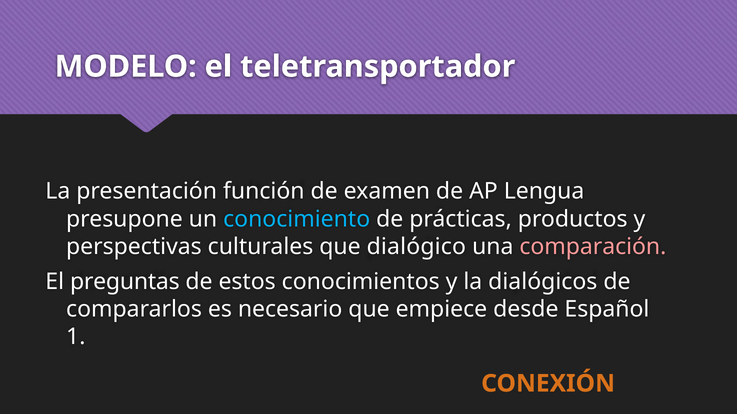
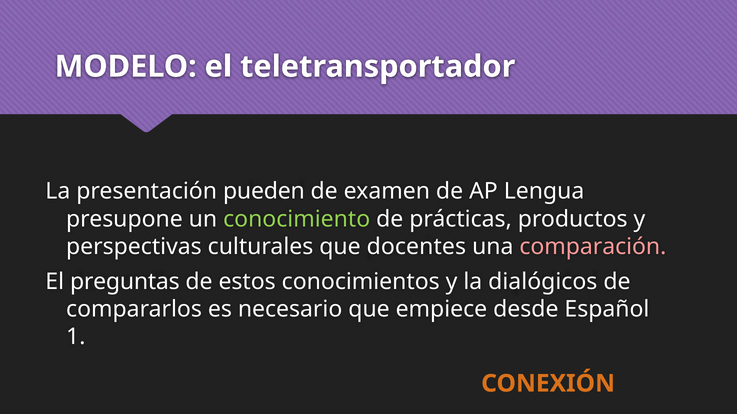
función: función -> pueden (264, 192)
conocimiento colour: light blue -> light green (297, 219)
dialógico: dialógico -> docentes (416, 247)
